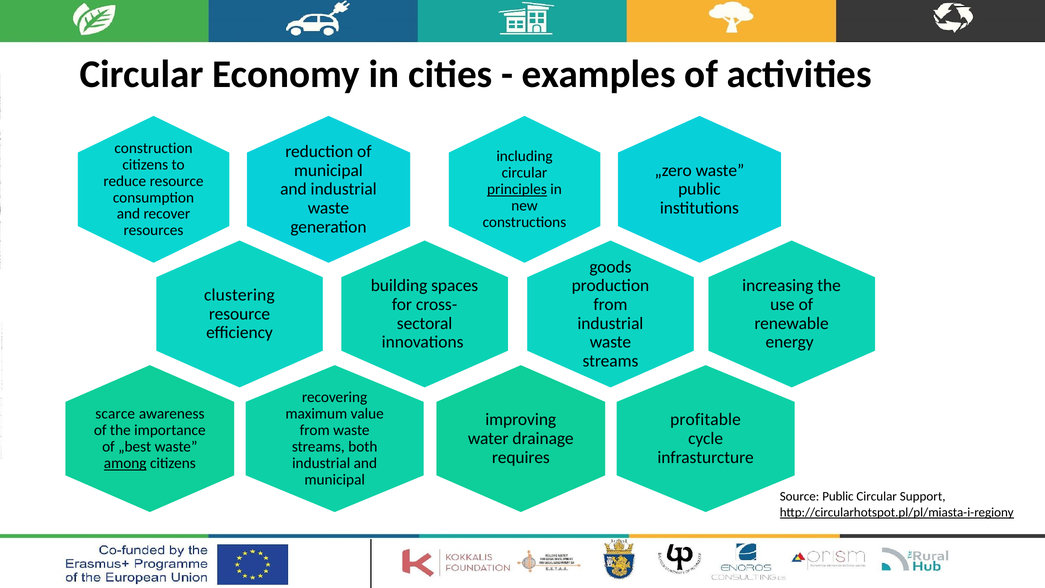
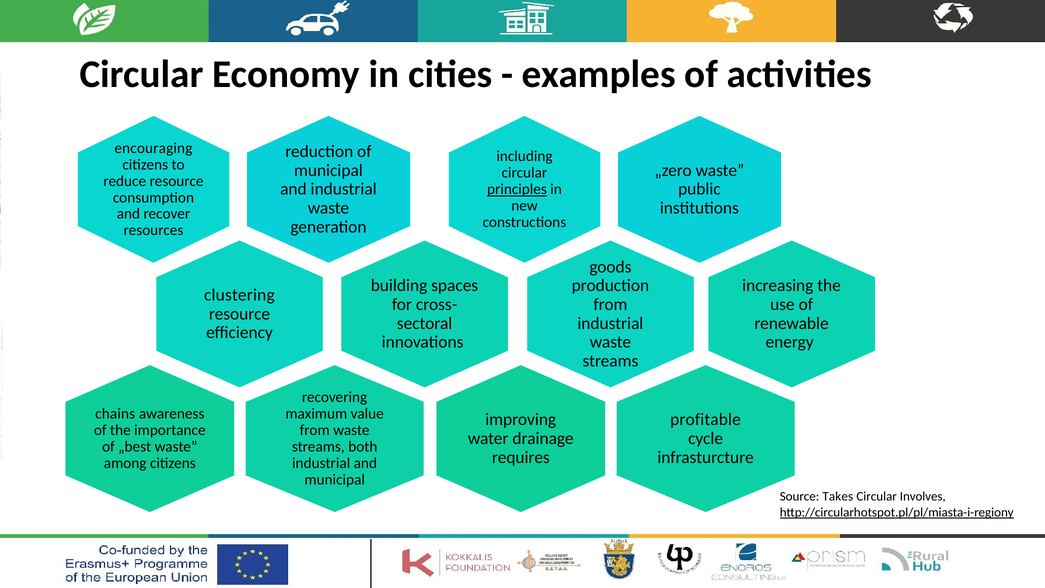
construction: construction -> encouraging (153, 148)
scarce: scarce -> chains (115, 414)
among underline: present -> none (125, 463)
Source Public: Public -> Takes (838, 496)
Support: Support -> Involves (923, 496)
